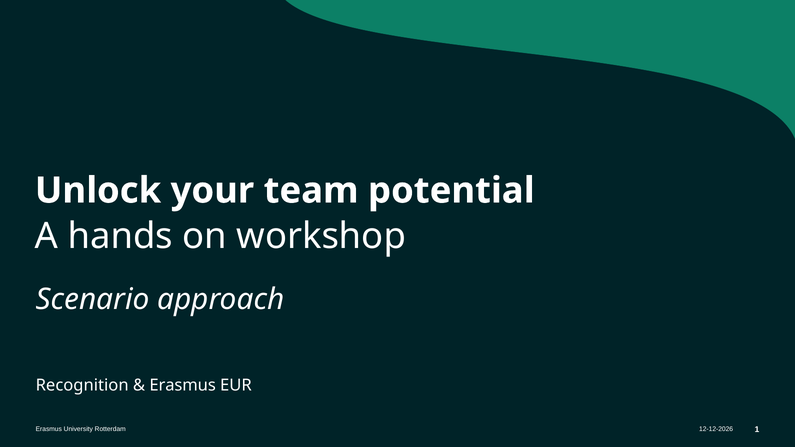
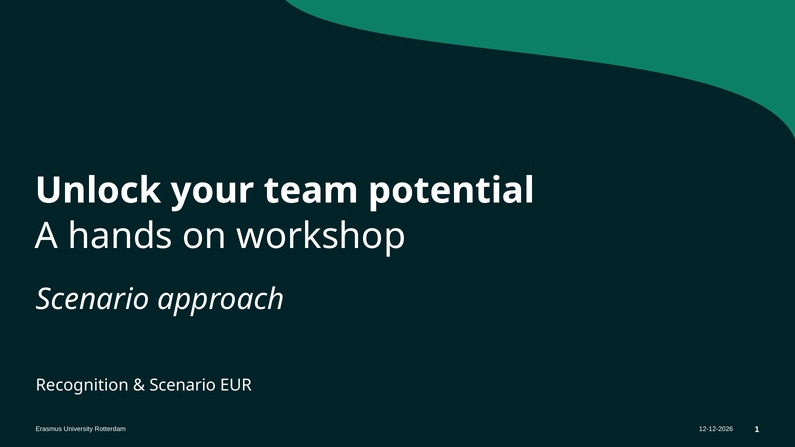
Erasmus: Erasmus -> Scenario (183, 385)
